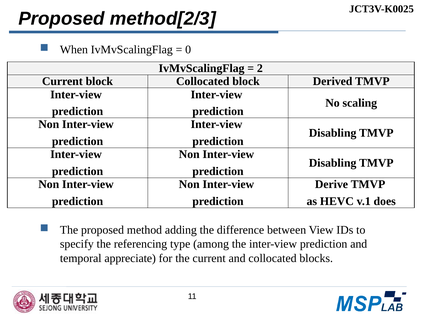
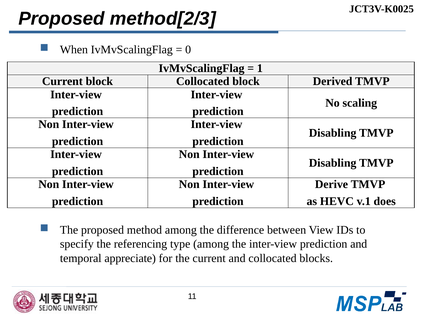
2: 2 -> 1 (260, 68)
method adding: adding -> among (181, 230)
